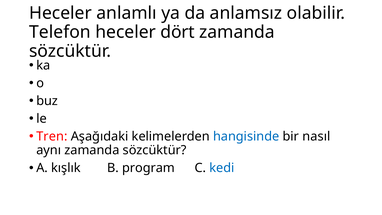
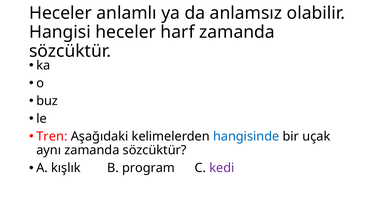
Telefon: Telefon -> Hangisi (60, 32)
dört: dört -> harf (178, 32)
nasıl: nasıl -> uçak (316, 136)
kedi colour: blue -> purple (222, 168)
